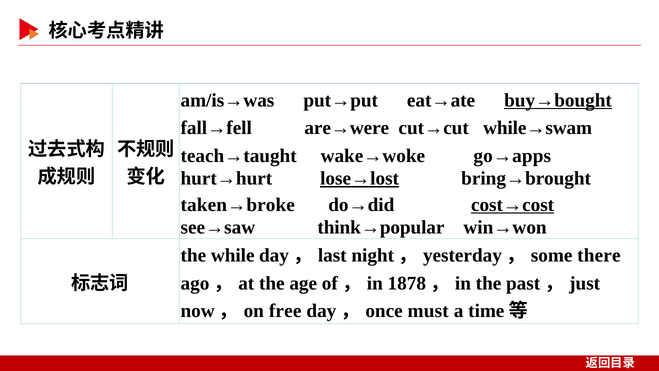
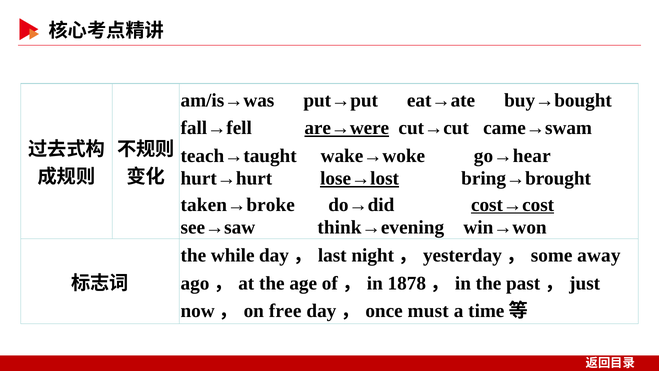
buy→bought underline: present -> none (558, 100)
are→were underline: none -> present (347, 128)
while→swam: while→swam -> came→swam (538, 128)
go→apps: go→apps -> go→hear (512, 156)
think→popular: think→popular -> think→evening (381, 227)
there: there -> away (599, 255)
